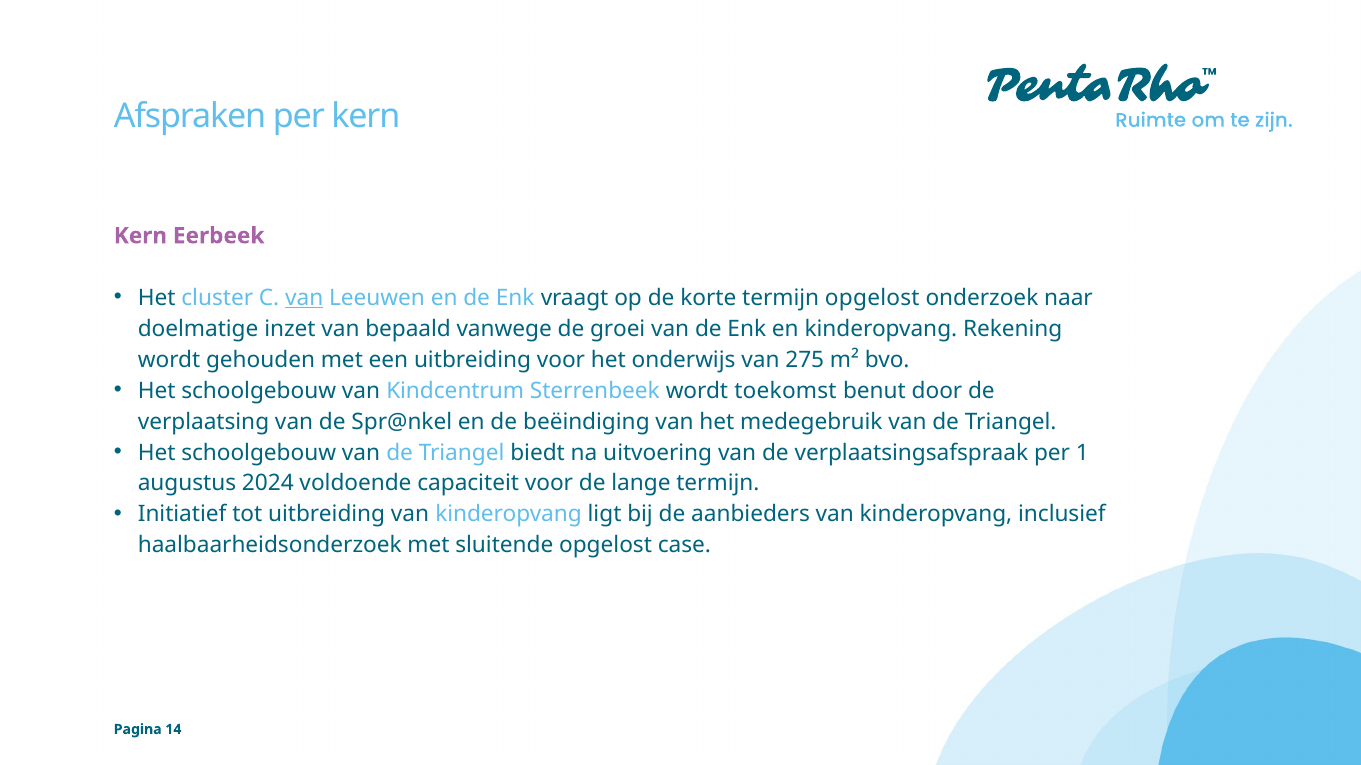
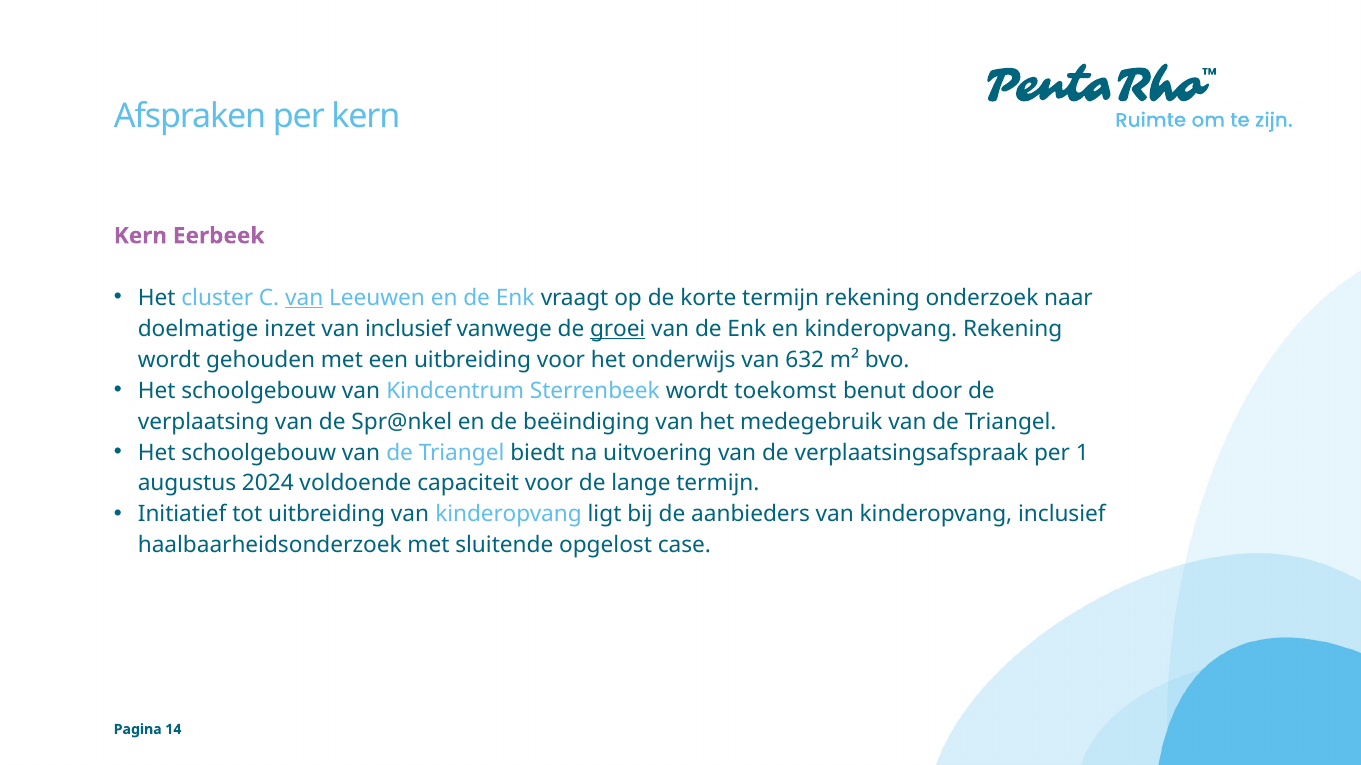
termijn opgelost: opgelost -> rekening (872, 298)
van bepaald: bepaald -> inclusief (408, 329)
groei underline: none -> present (618, 329)
275: 275 -> 632 (805, 360)
